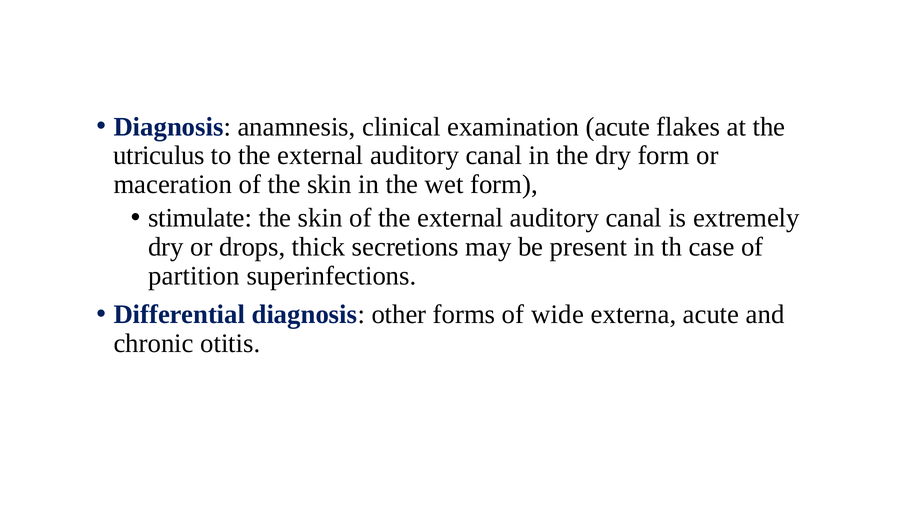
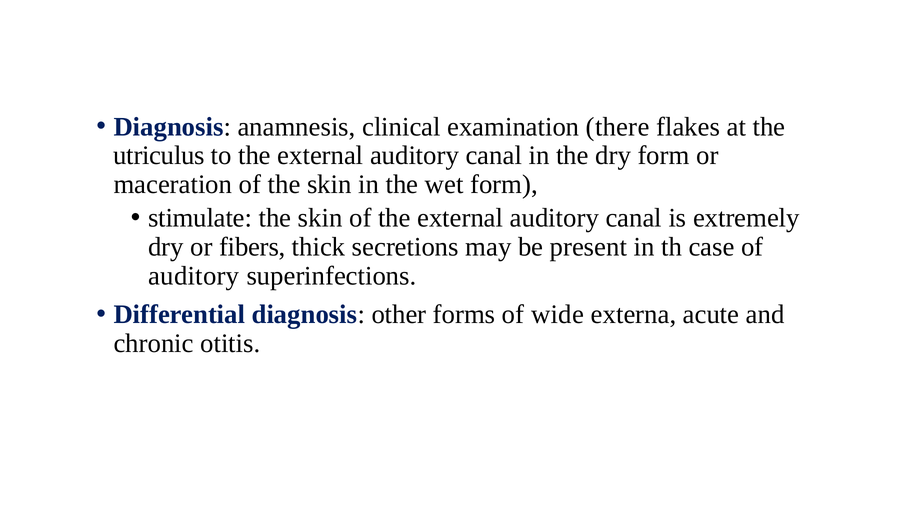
examination acute: acute -> there (618, 127)
drops: drops -> fibers (252, 247)
partition: partition -> auditory (194, 276)
